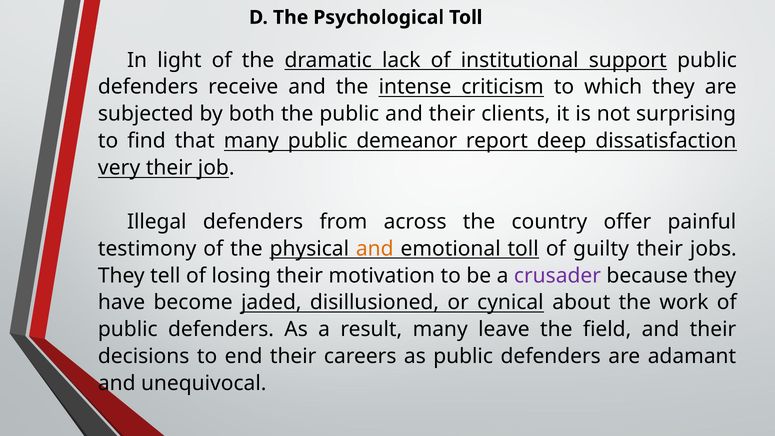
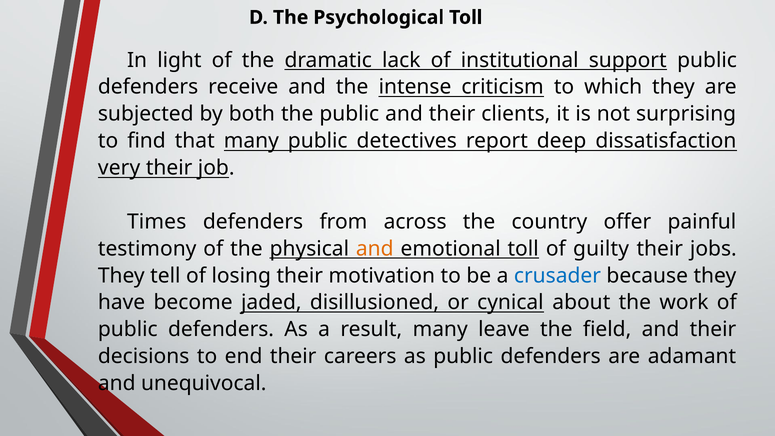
demeanor: demeanor -> detectives (407, 141)
Illegal: Illegal -> Times (157, 222)
crusader colour: purple -> blue (557, 276)
